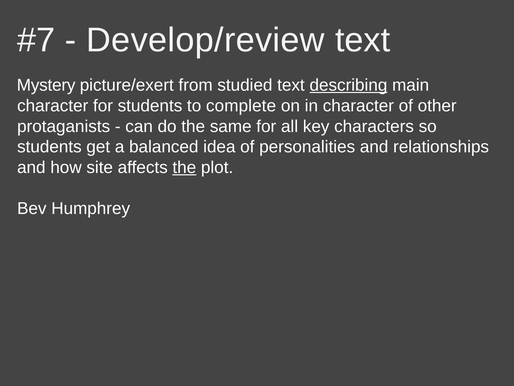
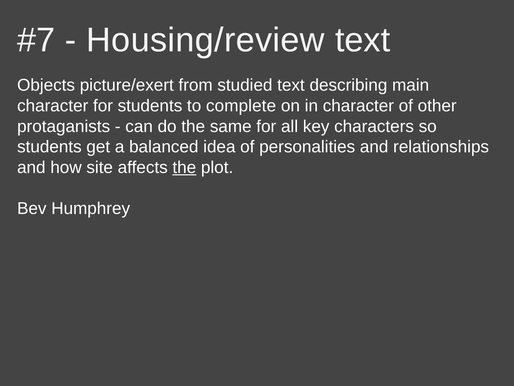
Develop/review: Develop/review -> Housing/review (205, 40)
Mystery: Mystery -> Objects (46, 85)
describing underline: present -> none (348, 85)
